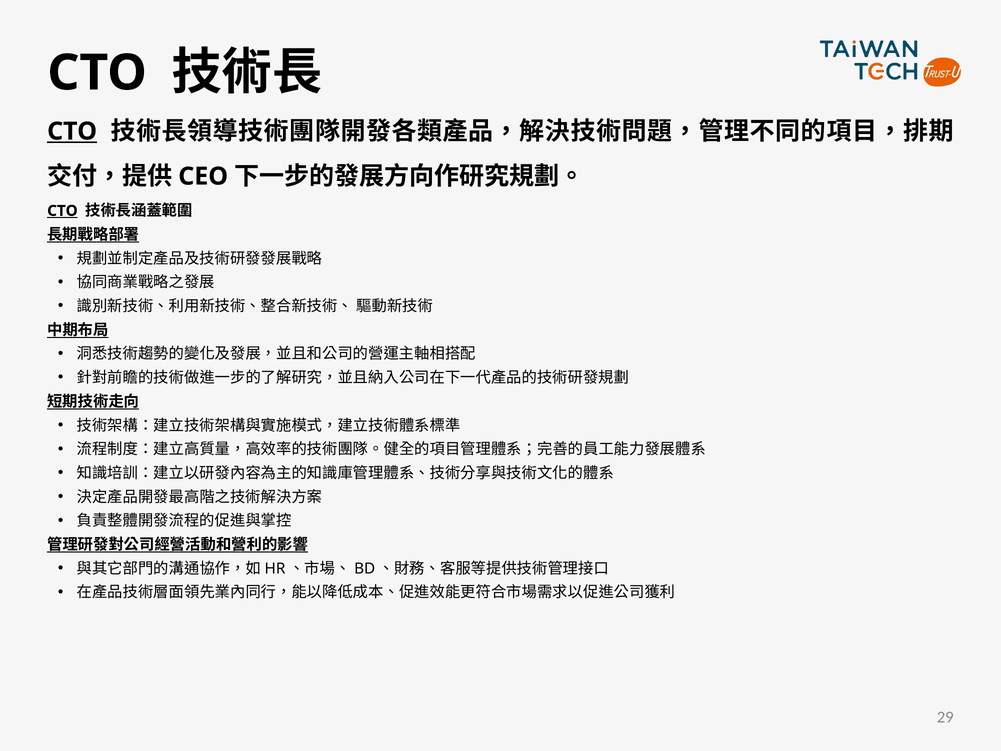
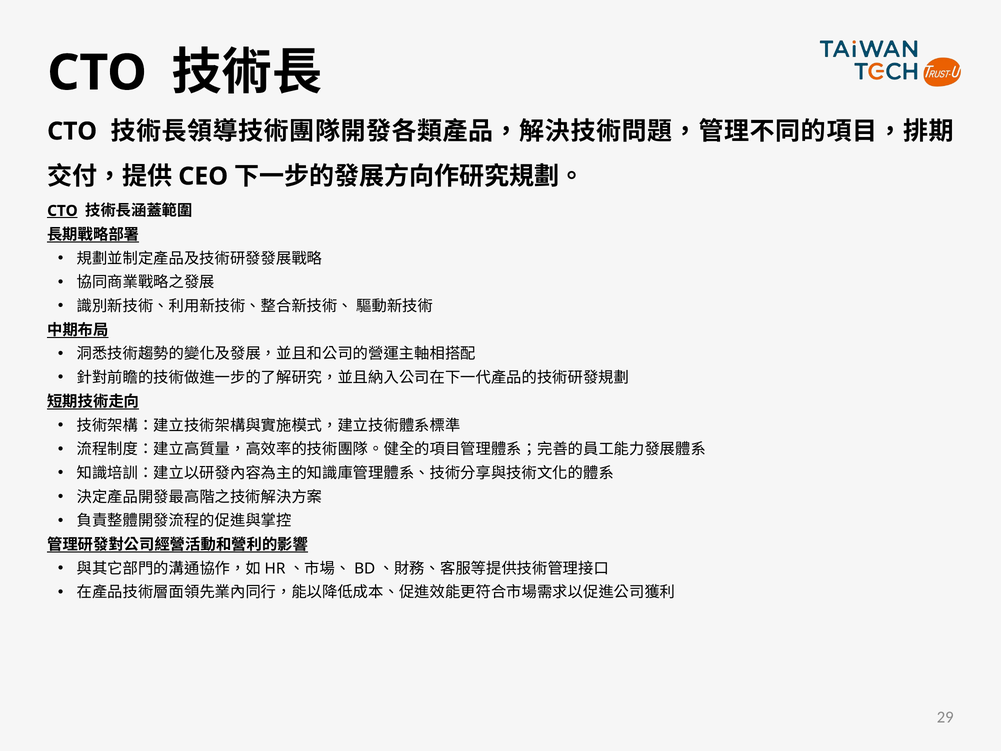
CTO underline: present -> none (72, 131)
